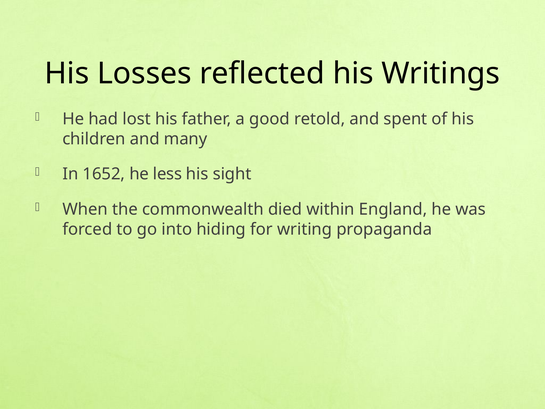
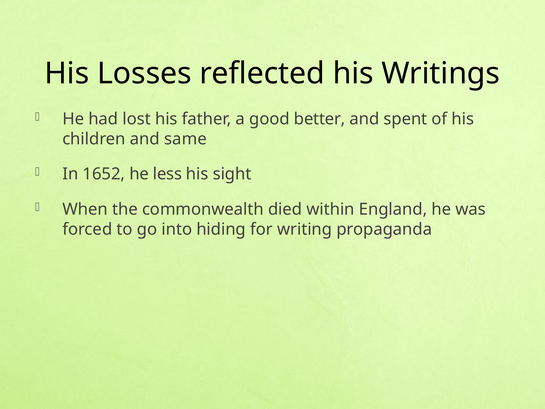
retold: retold -> better (320, 119)
many: many -> same (185, 139)
